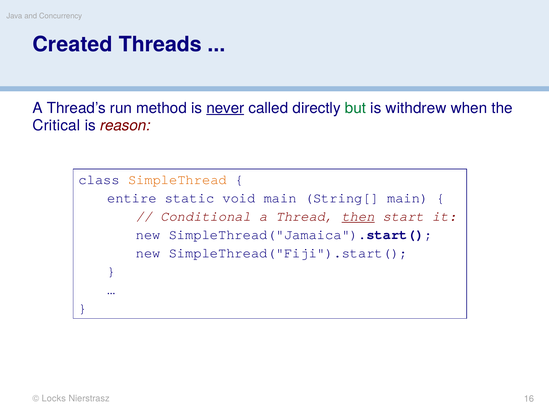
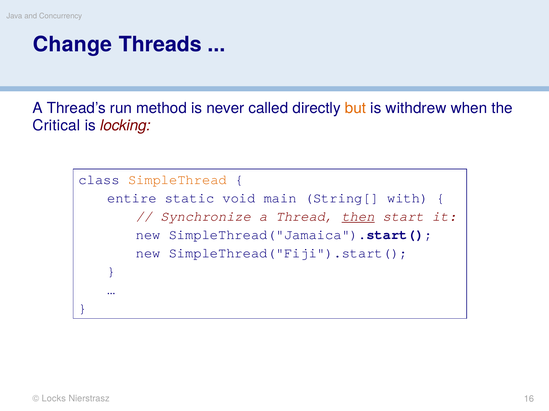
Created: Created -> Change (73, 45)
never underline: present -> none (225, 108)
but colour: green -> orange (356, 108)
reason: reason -> locking (125, 126)
String[ main: main -> with (408, 198)
Conditional: Conditional -> Synchronize (206, 217)
